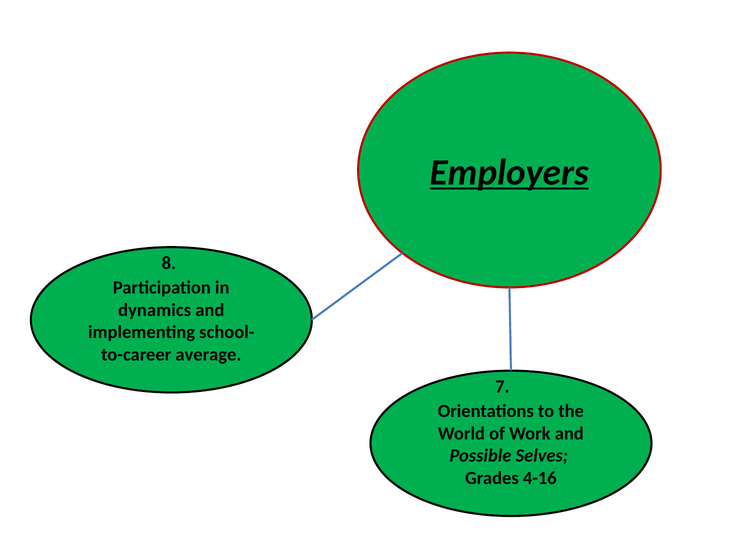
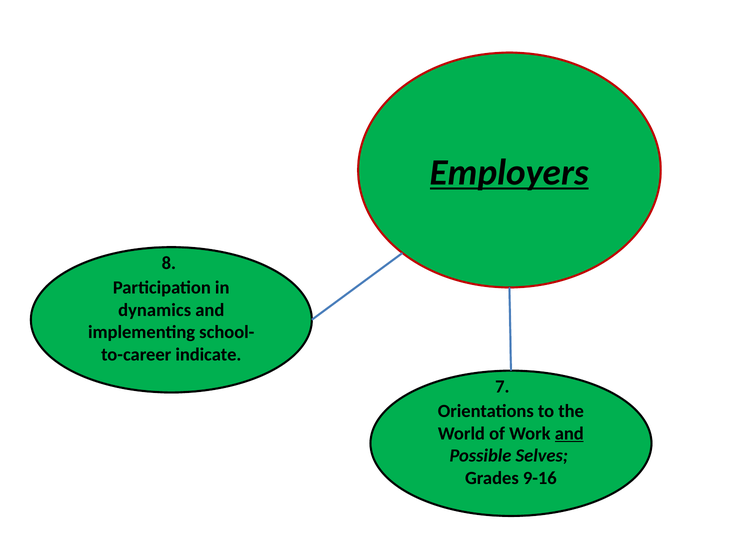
average: average -> indicate (208, 354)
and underline: none -> present (569, 433)
4-16: 4-16 -> 9-16 (540, 478)
